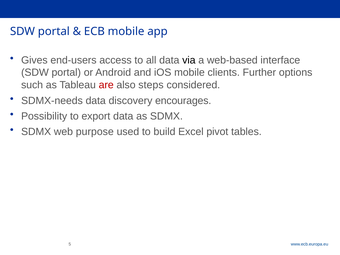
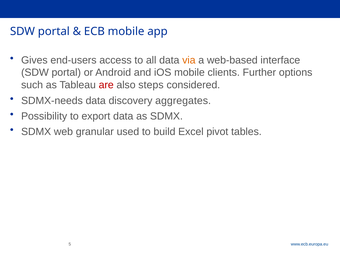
via colour: black -> orange (189, 60)
encourages: encourages -> aggregates (183, 101)
purpose: purpose -> granular (95, 132)
